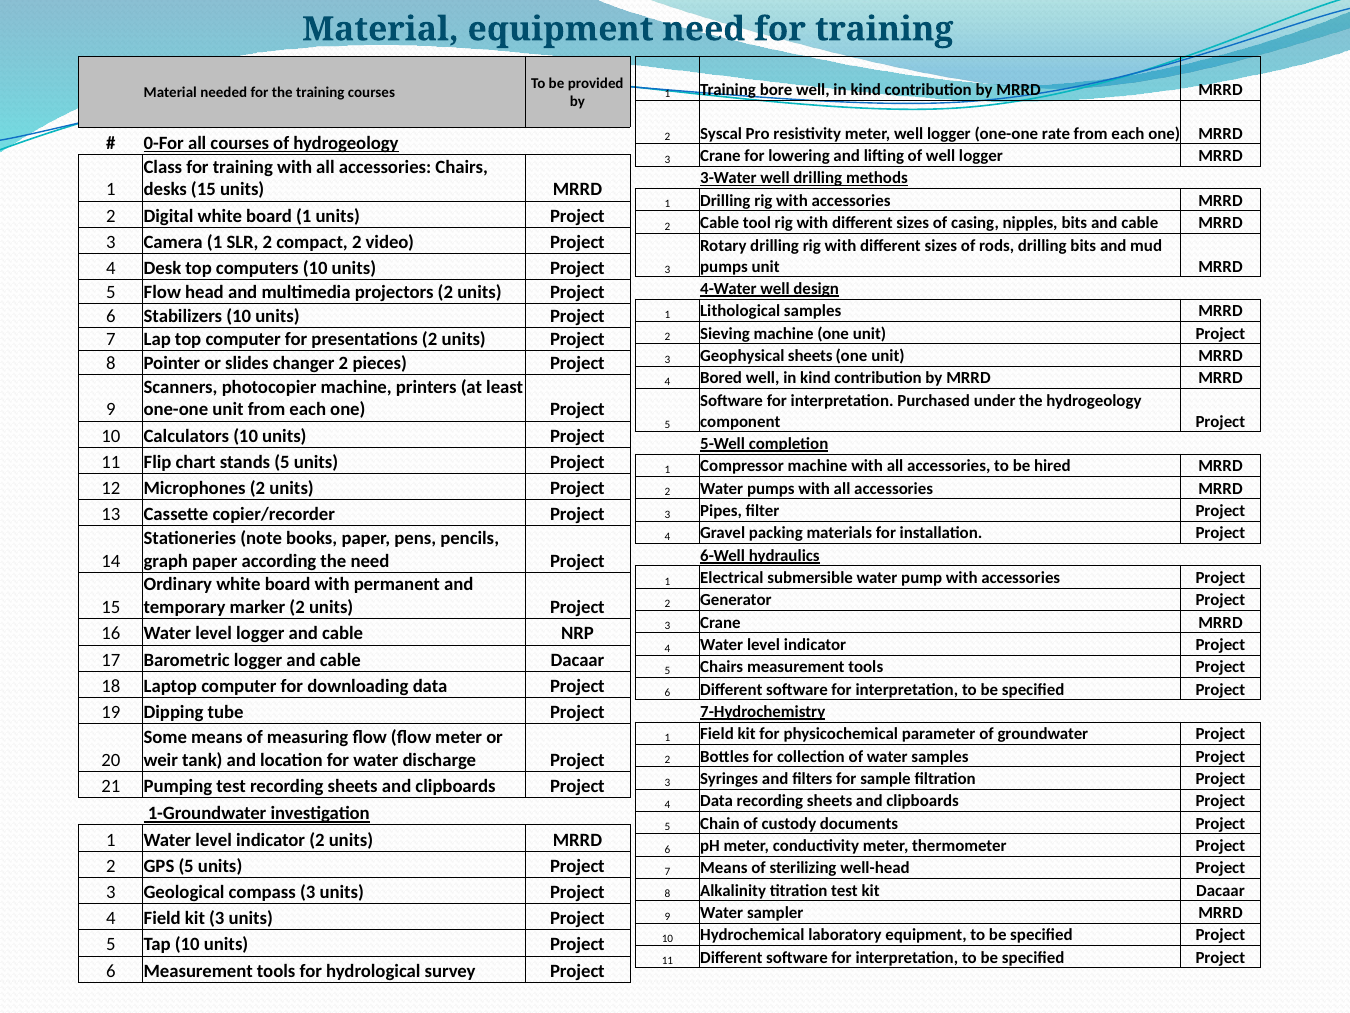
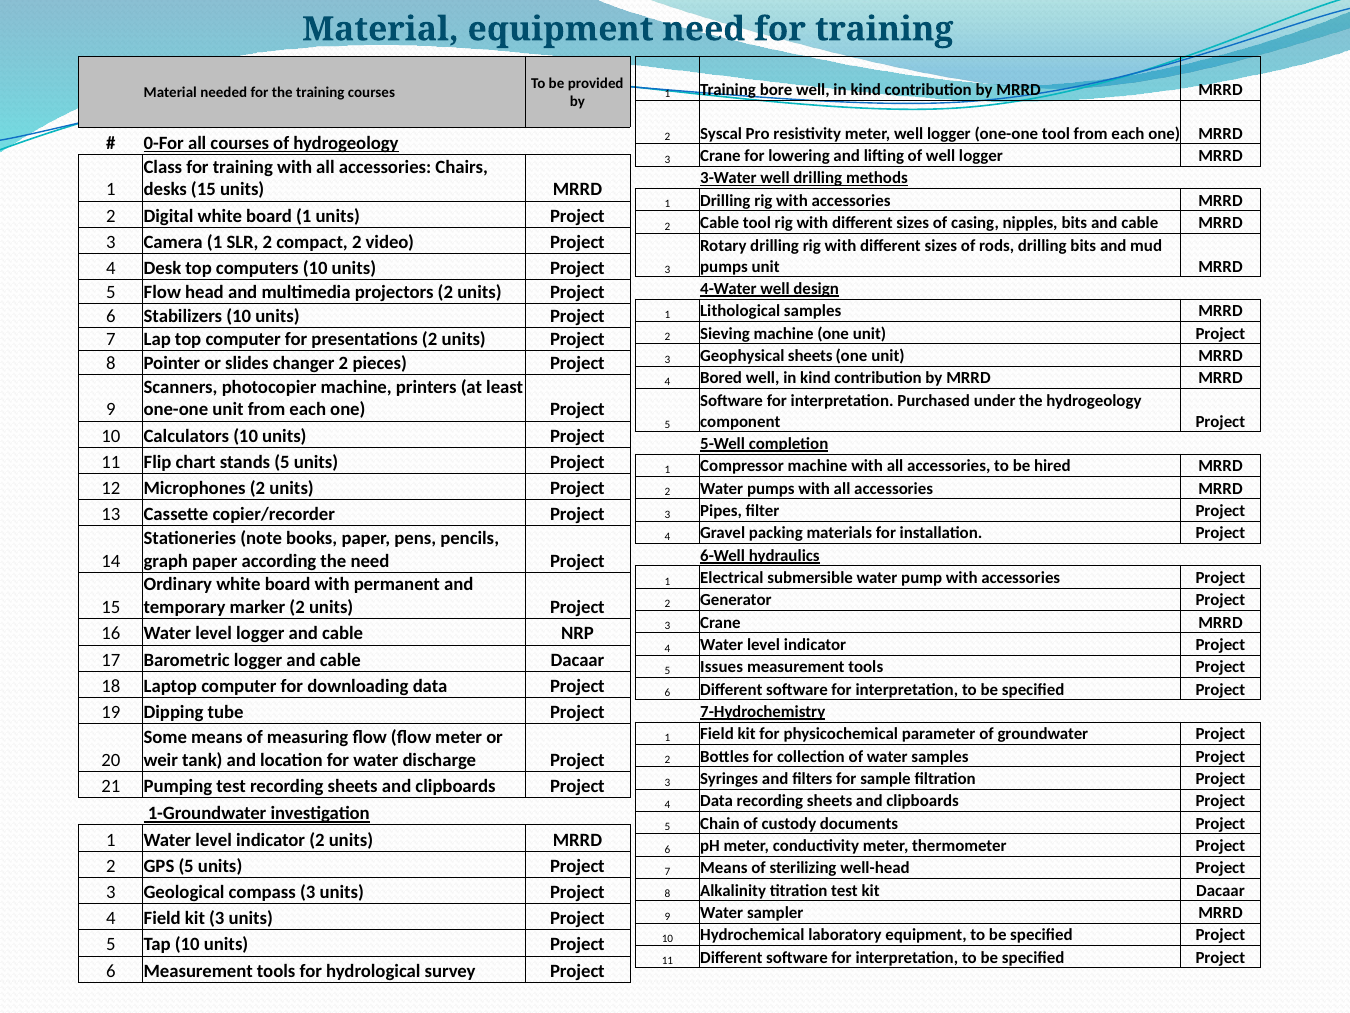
one-one rate: rate -> tool (1056, 134)
5 Chairs: Chairs -> Issues (722, 667)
